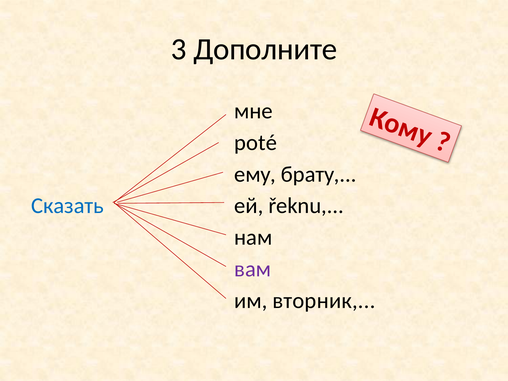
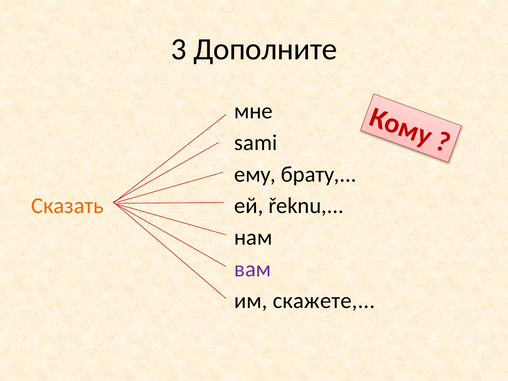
poté: poté -> sami (256, 143)
Сказать colour: blue -> orange (67, 206)
вторник: вторник -> скажете (324, 301)
